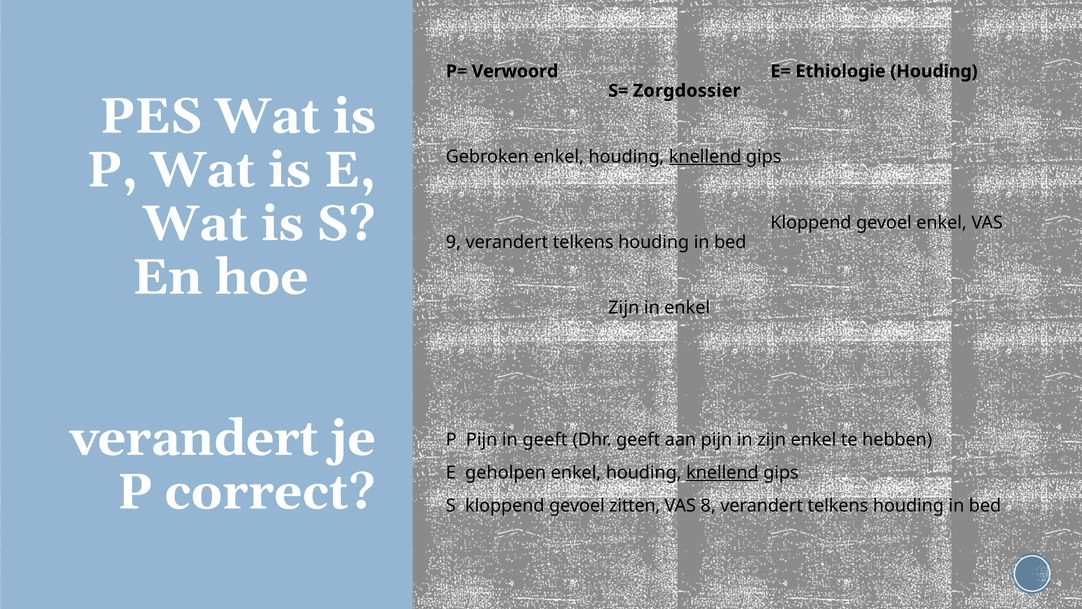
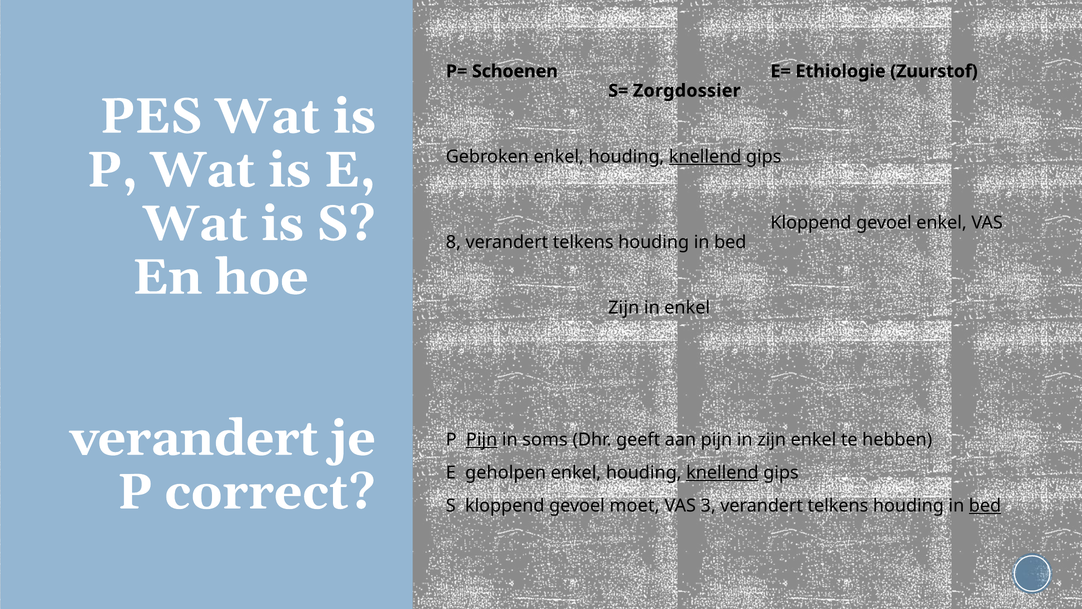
Verwoord: Verwoord -> Schoenen (515, 71)
Ethiologie Houding: Houding -> Zuurstof (934, 71)
9: 9 -> 8 (453, 242)
Pijn underline: none -> present (482, 440)
in geeft: geeft -> soms (545, 440)
zitten: zitten -> moet (635, 505)
8: 8 -> 3 (708, 505)
bed underline: none -> present (985, 505)
